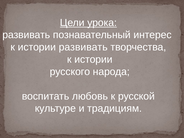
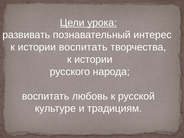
истории развивать: развивать -> воспитать (83, 47)
